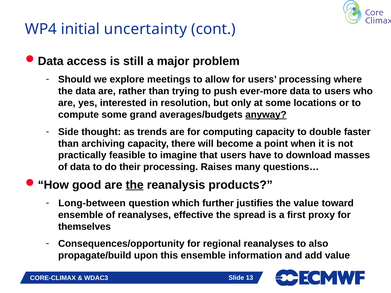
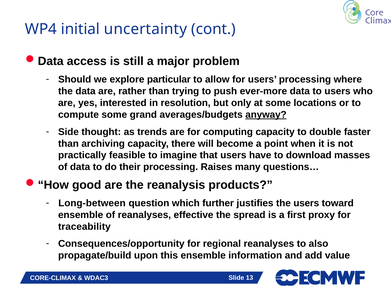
meetings: meetings -> particular (169, 80)
the underline: present -> none (135, 185)
the value: value -> users (306, 203)
themselves: themselves -> traceability (84, 227)
